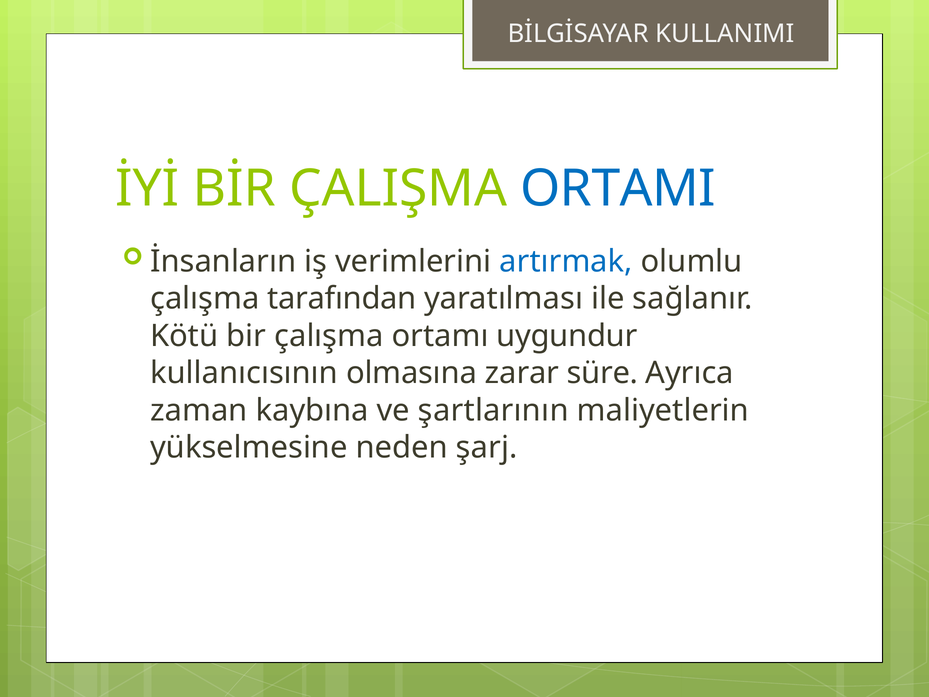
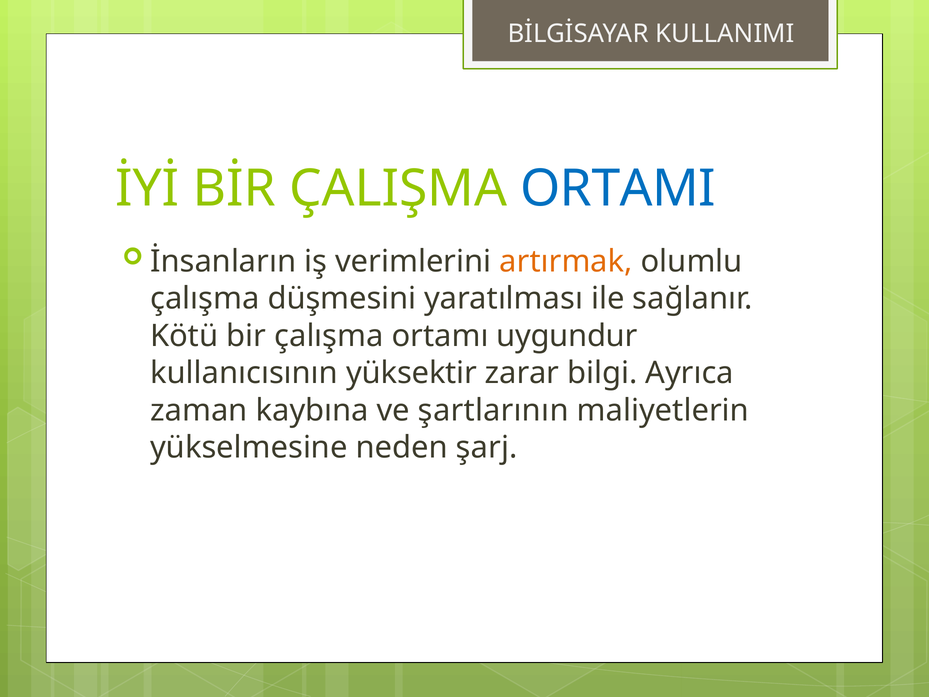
artırmak colour: blue -> orange (566, 261)
tarafından: tarafından -> düşmesini (342, 299)
olmasına: olmasına -> yüksektir (412, 373)
süre: süre -> bilgi (602, 373)
